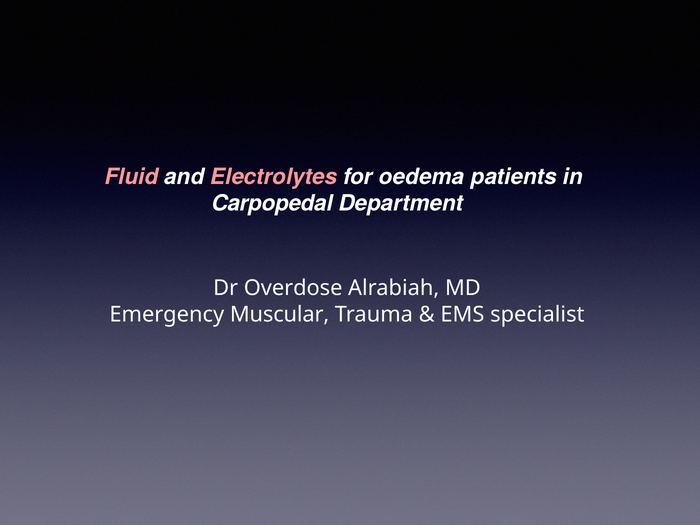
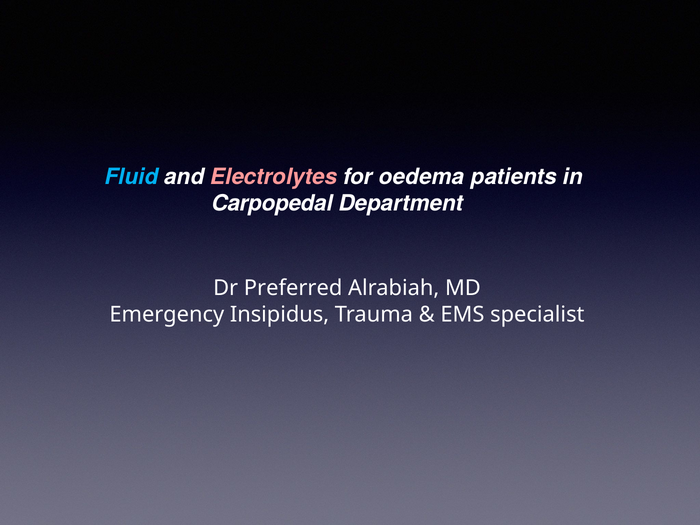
Fluid colour: pink -> light blue (132, 177)
Overdose: Overdose -> Preferred (293, 288)
Muscular: Muscular -> Insipidus (280, 314)
